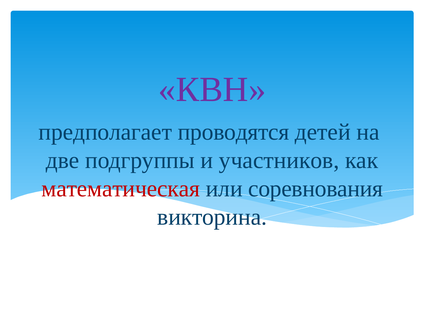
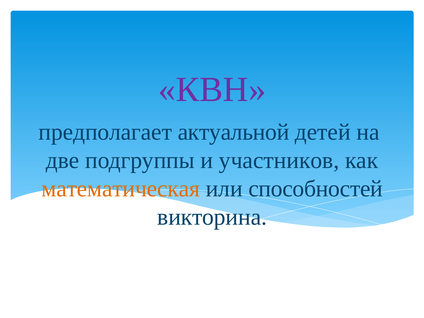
проводятся: проводятся -> актуальной (234, 132)
математическая colour: red -> orange (121, 189)
соревнования: соревнования -> способностей (316, 189)
